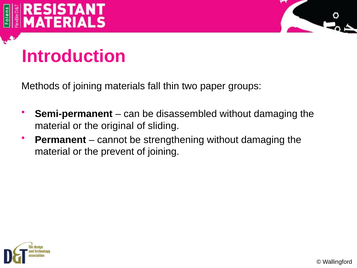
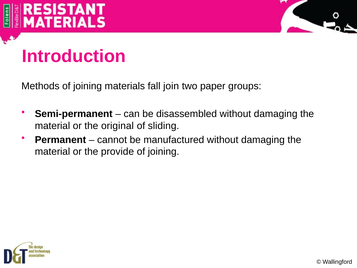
thin: thin -> join (171, 86)
strengthening: strengthening -> manufactured (174, 140)
prevent: prevent -> provide (117, 152)
